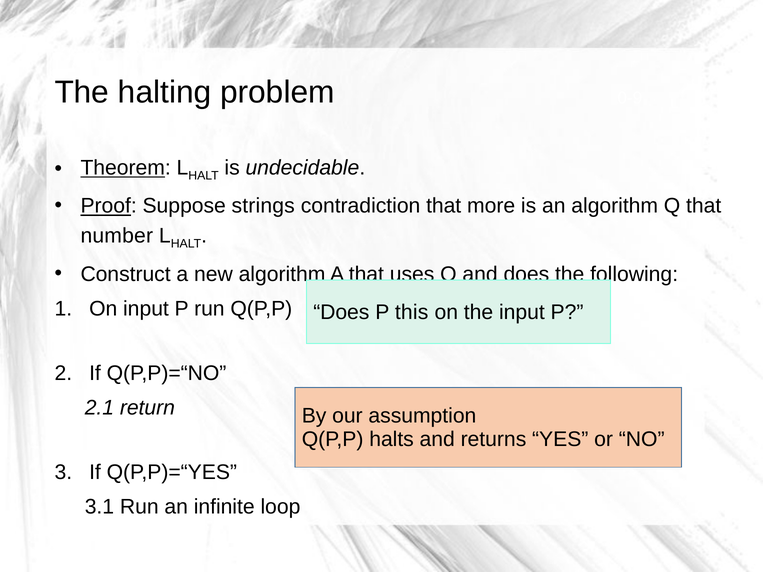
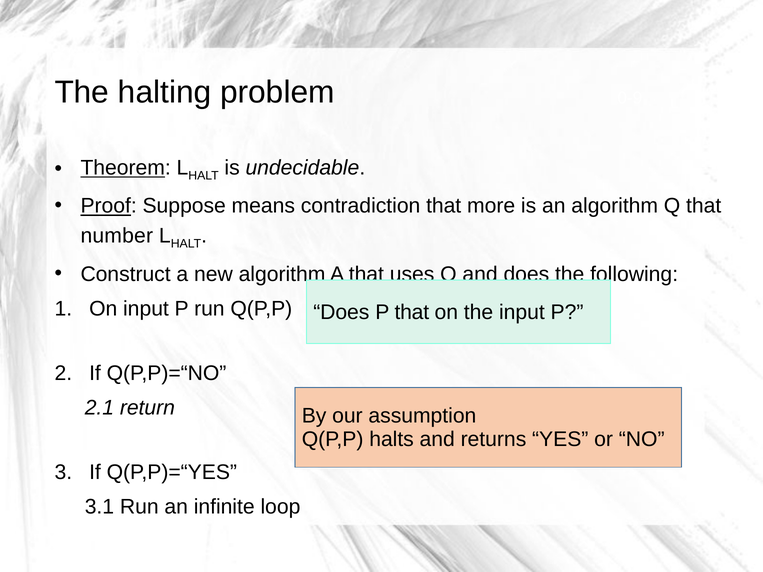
strings: strings -> means (263, 206)
P this: this -> that (412, 312)
